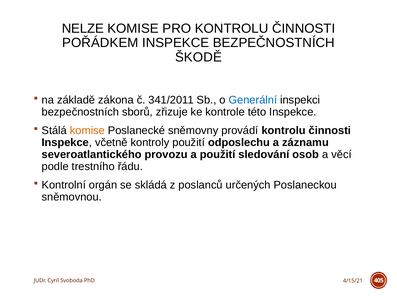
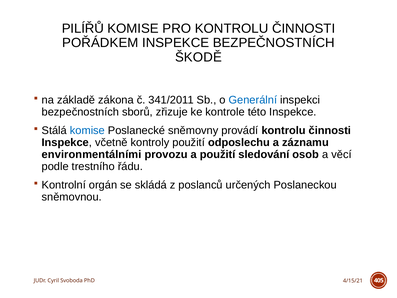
NELZE: NELZE -> PILÍŘŮ (83, 29)
komise colour: orange -> blue (87, 130)
severoatlantického: severoatlantického -> environmentálními (92, 154)
